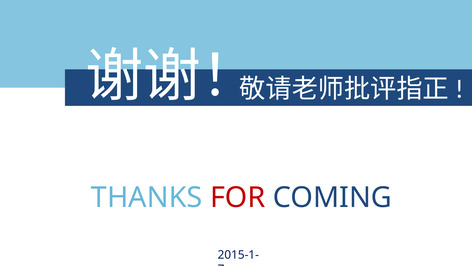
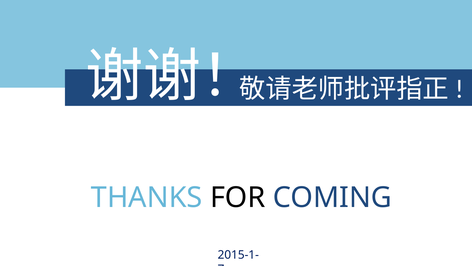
FOR colour: red -> black (238, 197)
